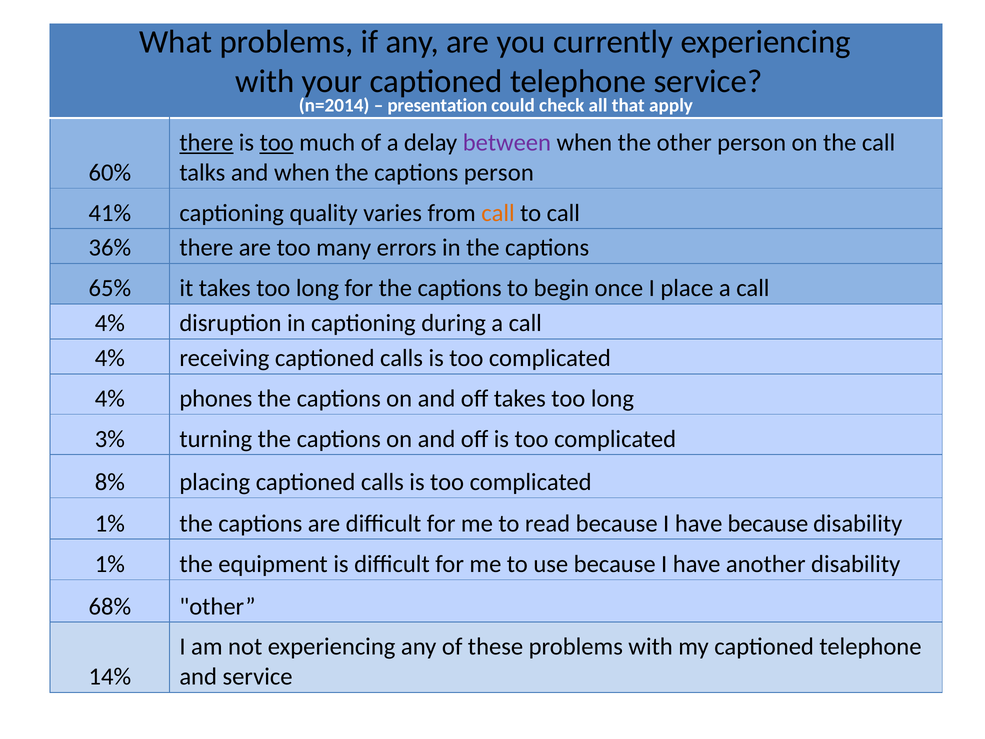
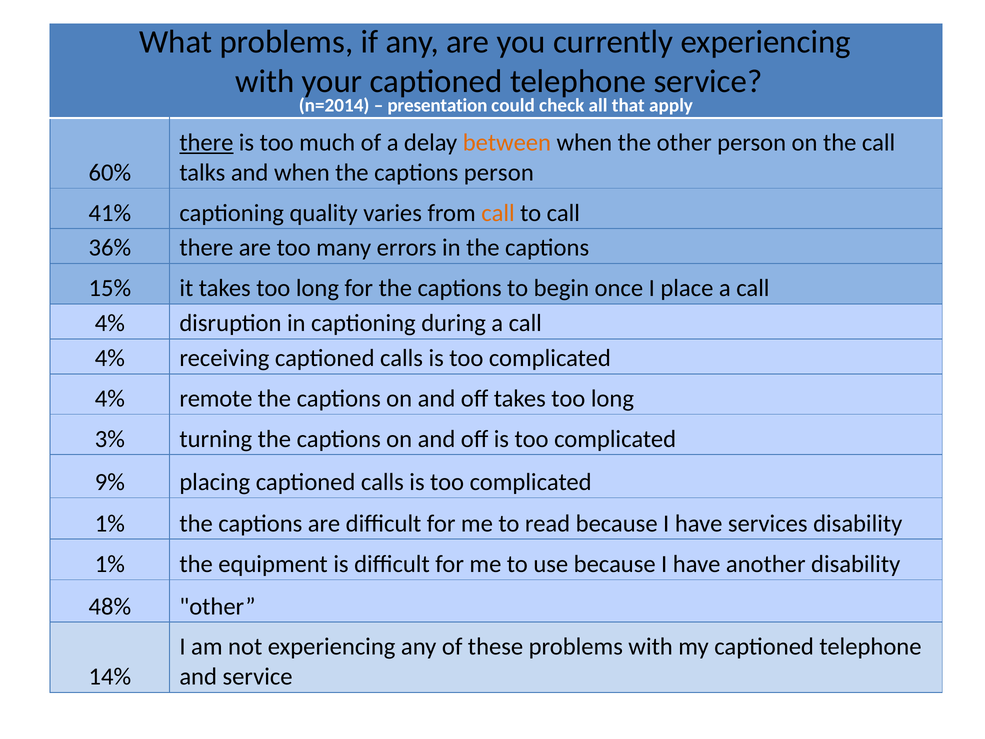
too underline: present -> none (277, 142)
between colour: purple -> orange (507, 142)
65%: 65% -> 15% (110, 288)
phones: phones -> remote (216, 398)
8%: 8% -> 9% (110, 482)
have because: because -> services (768, 523)
68%: 68% -> 48% (110, 606)
